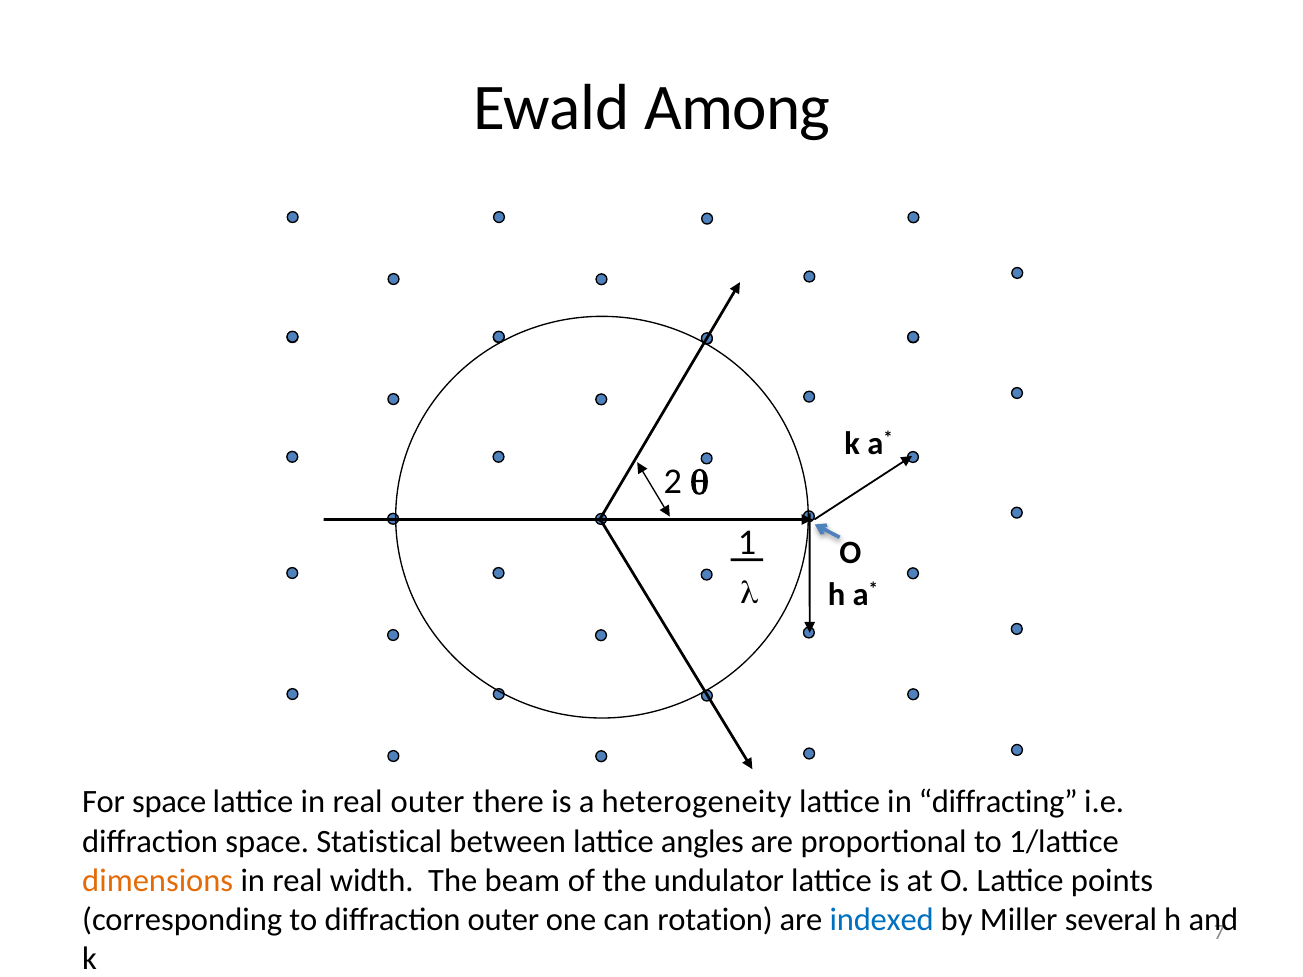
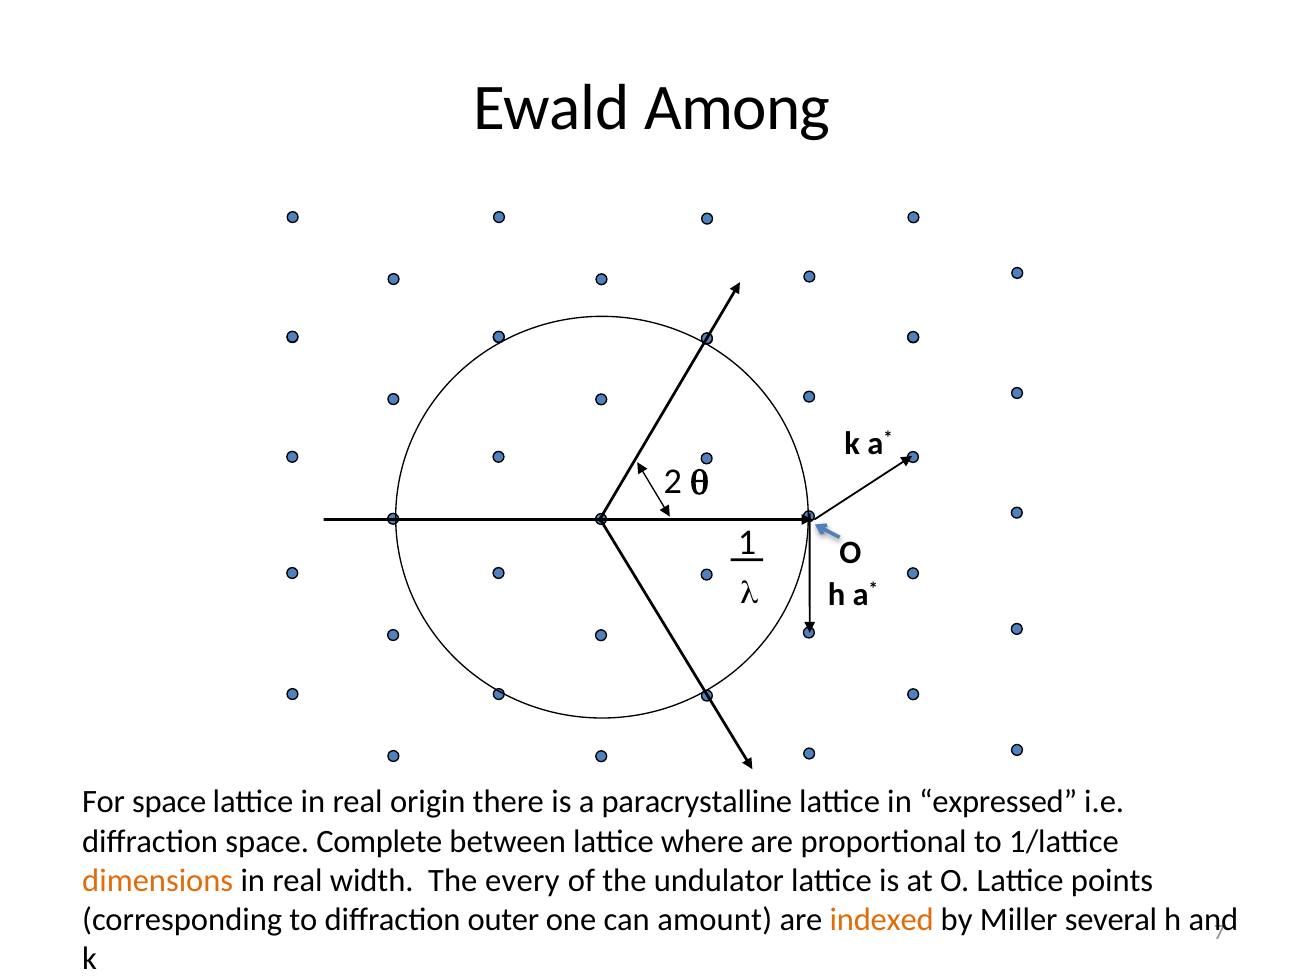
real outer: outer -> origin (428, 802)
heterogeneity: heterogeneity -> paracrystalline (697, 802)
diffracting: diffracting -> expressed (998, 802)
Statistical: Statistical -> Complete (379, 841)
angles: angles -> where (702, 841)
beam: beam -> every (522, 881)
rotation: rotation -> amount (715, 920)
indexed colour: blue -> orange (882, 920)
